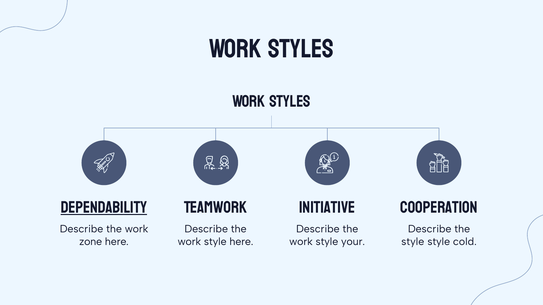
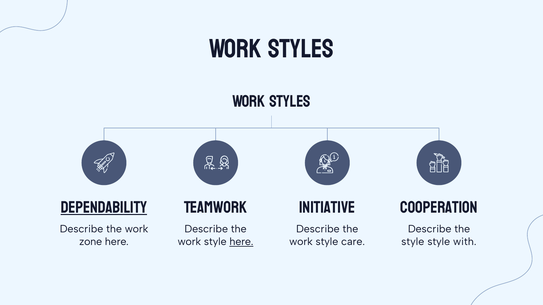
here underline: none -> present (241, 242)
your: your -> care (353, 242)
cold: cold -> with (465, 242)
